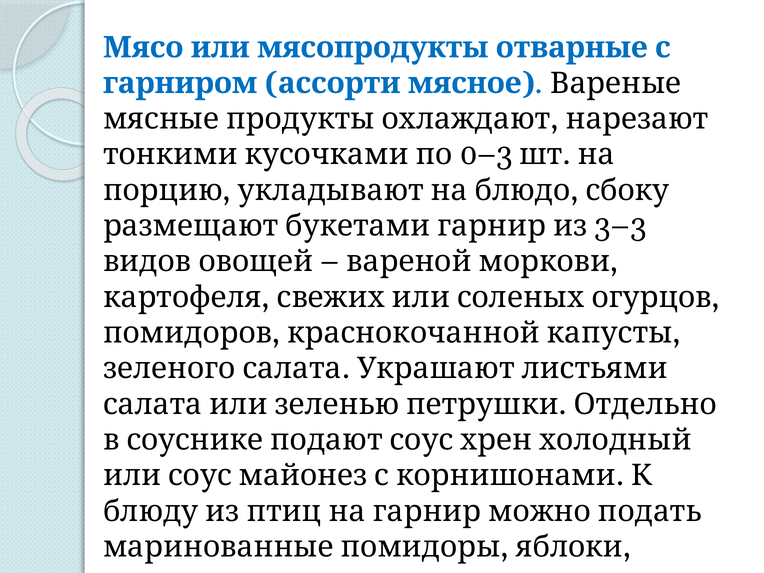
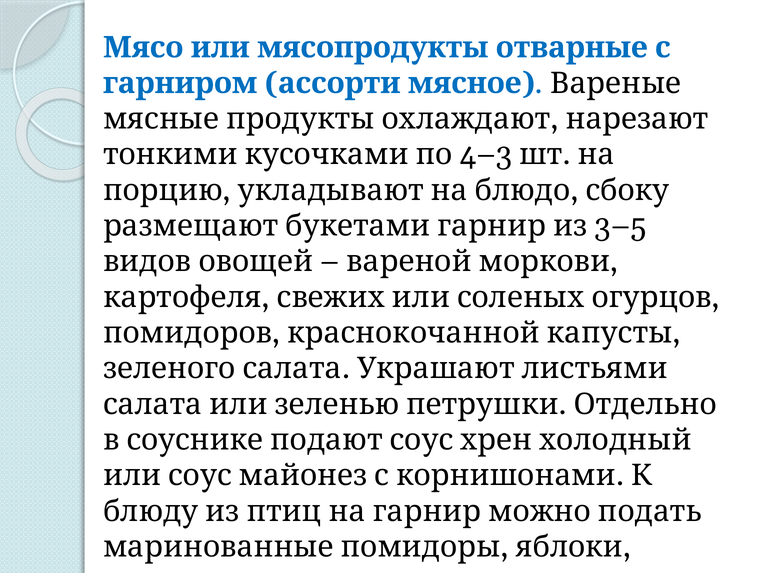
0–3: 0–3 -> 4–3 (486, 155)
3–3: 3–3 -> 3–5 (620, 226)
